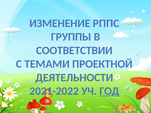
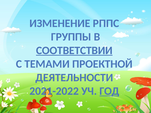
СООТВЕТСТВИИ underline: none -> present (74, 51)
